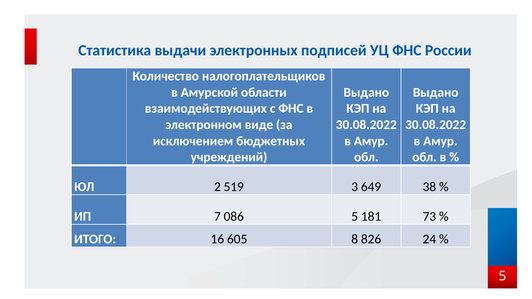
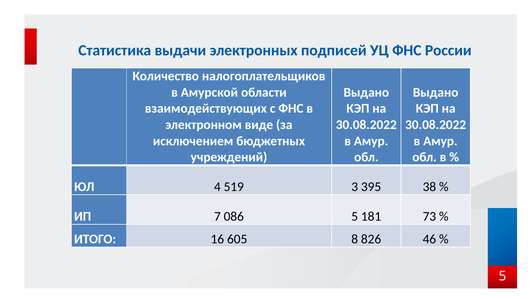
2: 2 -> 4 (217, 187)
649: 649 -> 395 (371, 187)
24: 24 -> 46 (429, 239)
